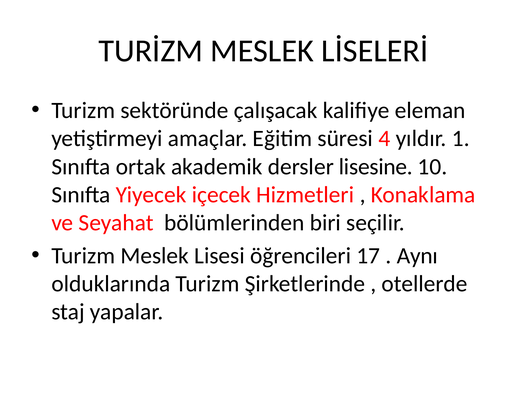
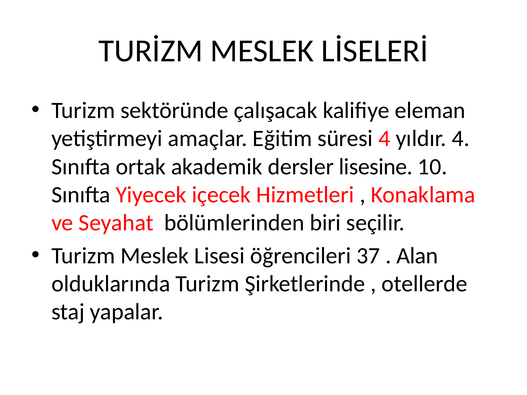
yıldır 1: 1 -> 4 (461, 139)
17: 17 -> 37 (368, 256)
Aynı: Aynı -> Alan (417, 256)
